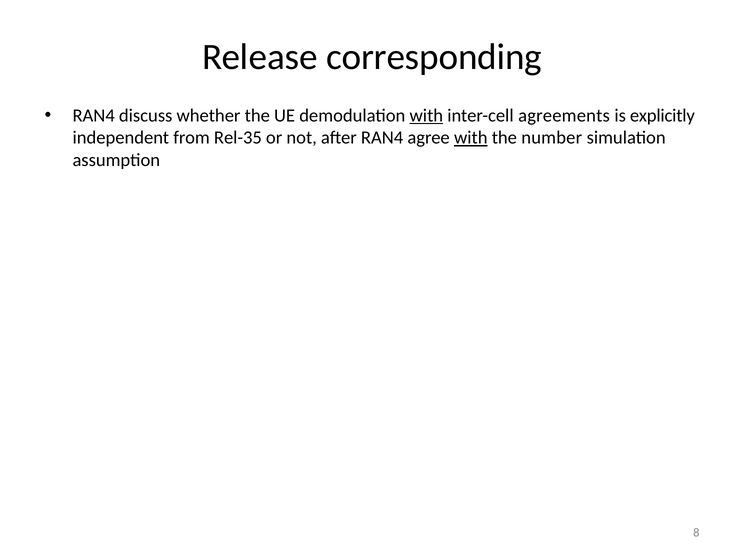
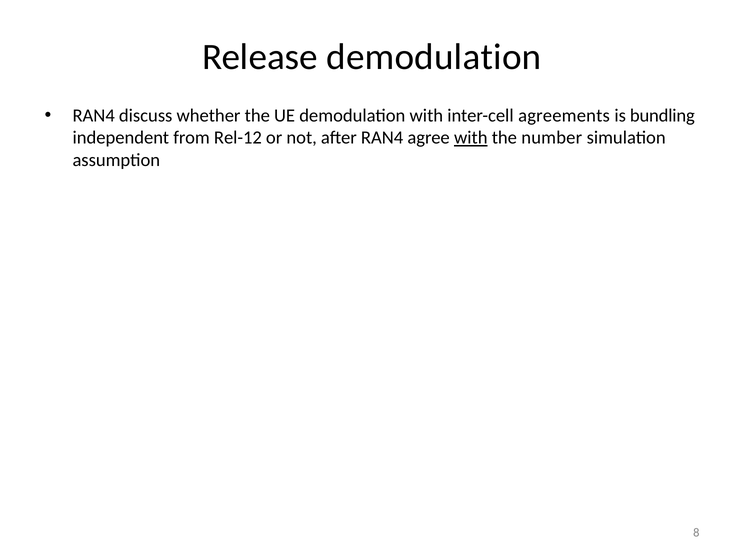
Release corresponding: corresponding -> demodulation (434, 57)
with underline: present -> none (426, 115)
explicitly: explicitly -> bundling (662, 115)
Rel-35: Rel-35 -> Rel-12 (238, 138)
